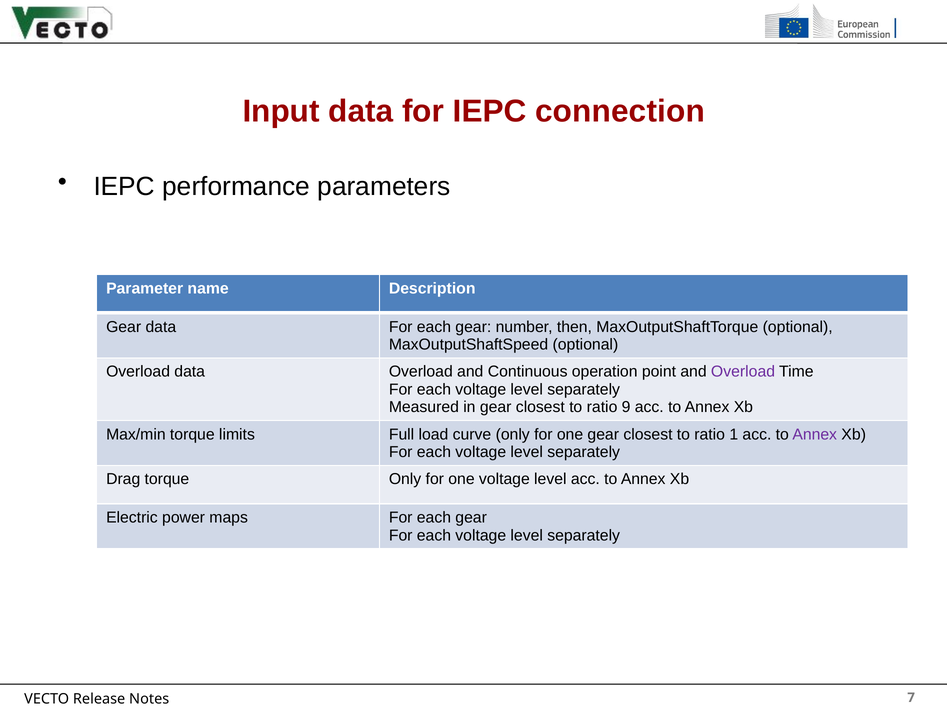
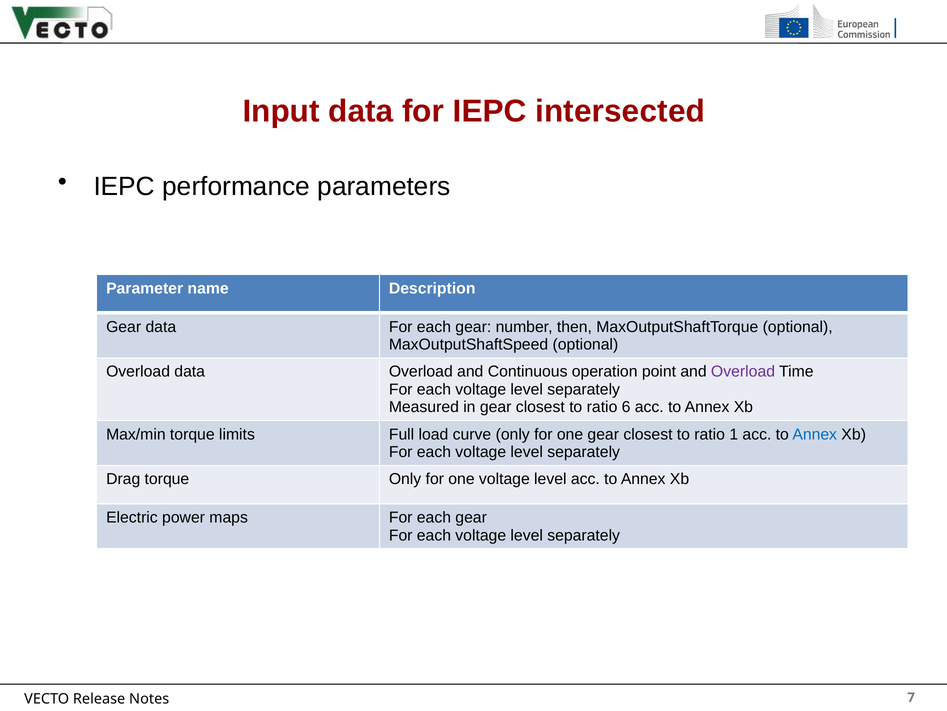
connection: connection -> intersected (620, 111)
9: 9 -> 6 (626, 407)
Annex colour: purple -> blue (815, 434)
